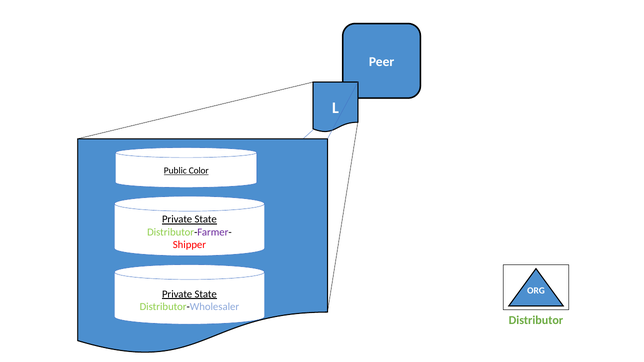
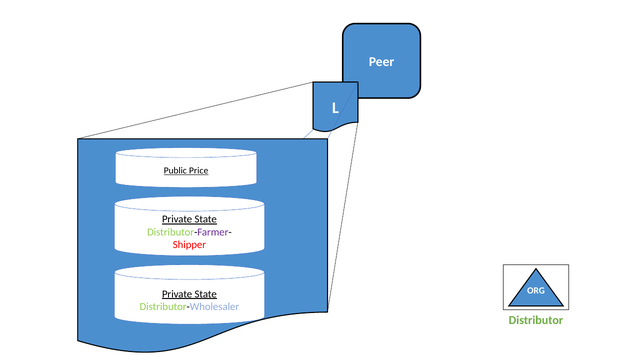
Color: Color -> Price (199, 171)
